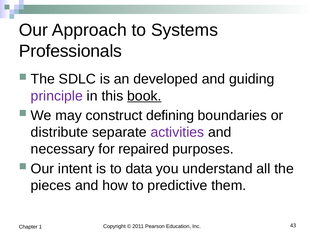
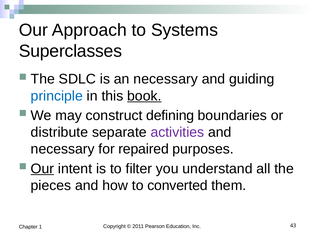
Professionals: Professionals -> Superclasses (70, 51)
an developed: developed -> necessary (166, 79)
principle colour: purple -> blue (57, 96)
Our underline: none -> present (42, 169)
data: data -> filter (139, 169)
predictive: predictive -> converted (178, 186)
